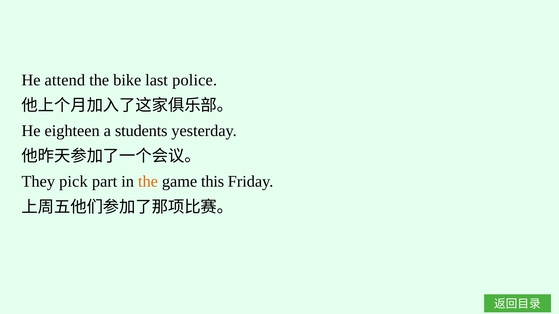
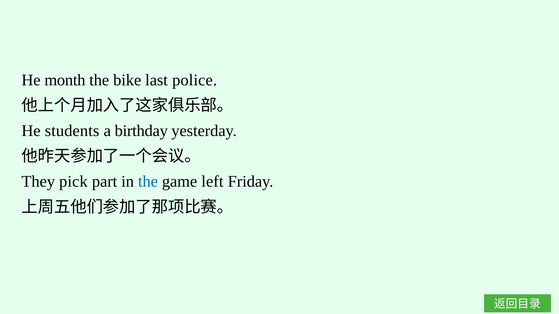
attend: attend -> month (65, 80)
eighteen: eighteen -> students (72, 131)
students: students -> birthday (141, 131)
the colour: orange -> blue (148, 182)
this: this -> left (212, 182)
